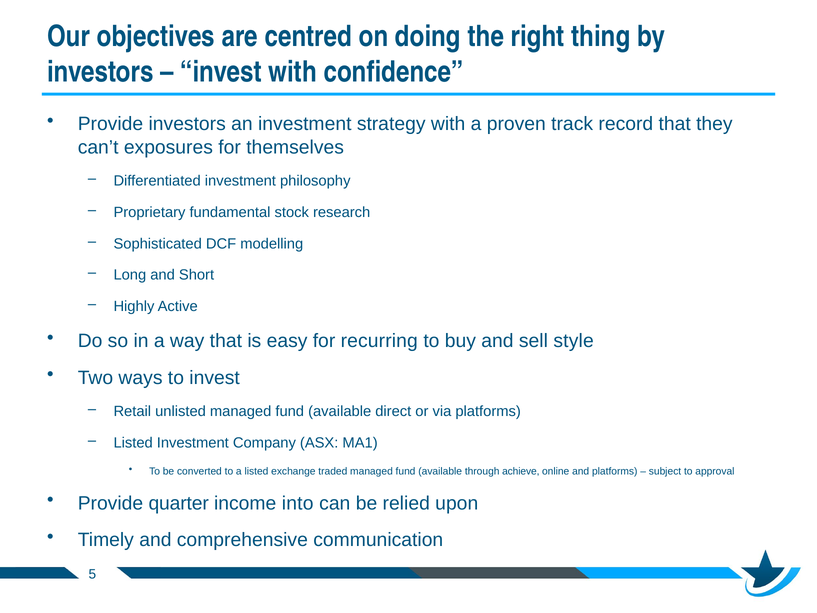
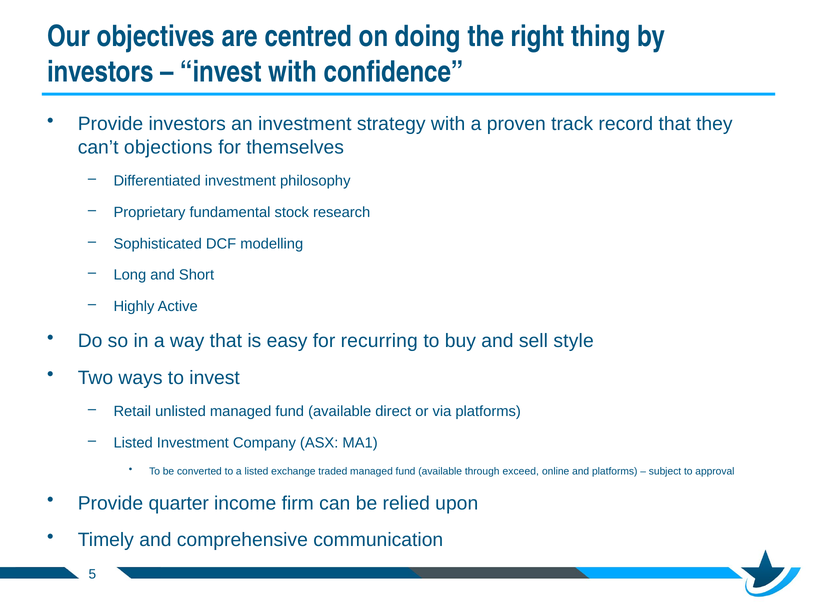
exposures: exposures -> objections (168, 147)
achieve: achieve -> exceed (521, 471)
into: into -> firm (298, 503)
